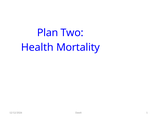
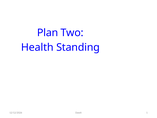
Mortality: Mortality -> Standing (78, 47)
